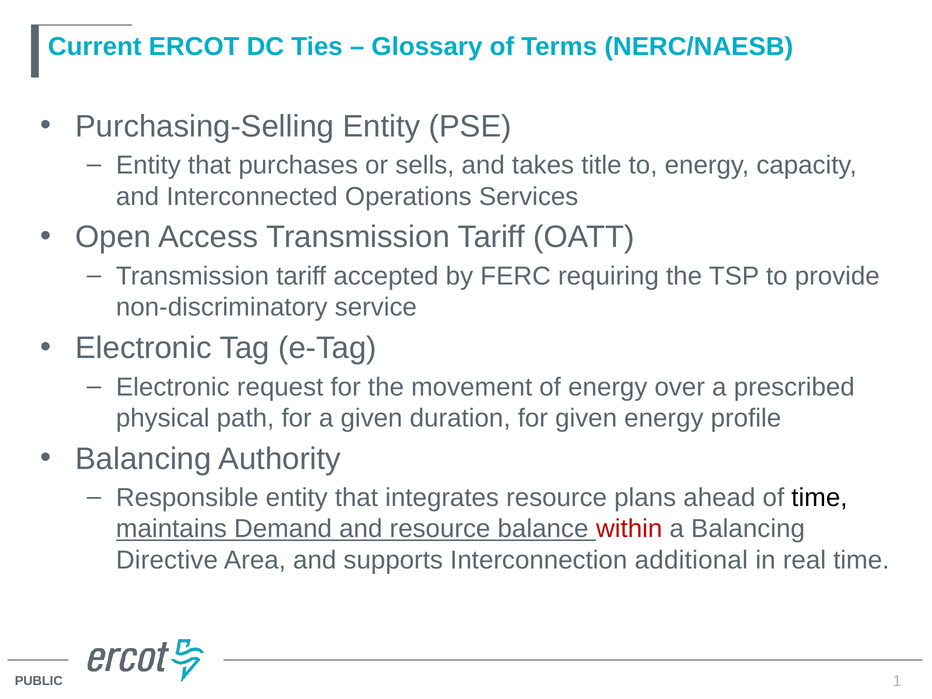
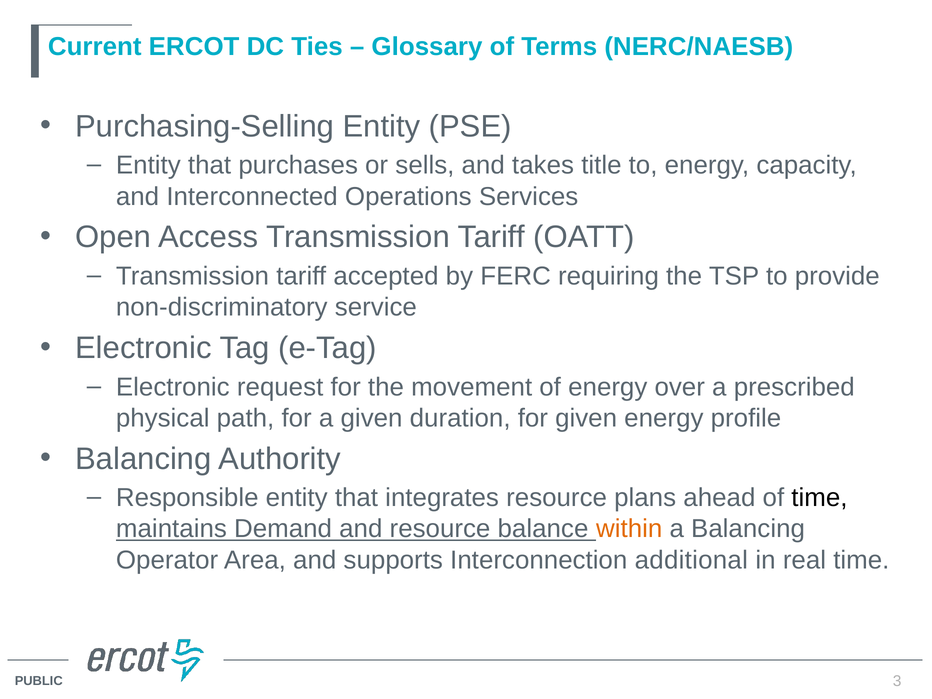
within colour: red -> orange (629, 529)
Directive: Directive -> Operator (167, 560)
1: 1 -> 3 (897, 681)
